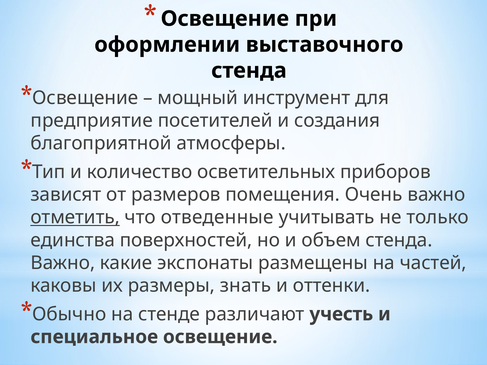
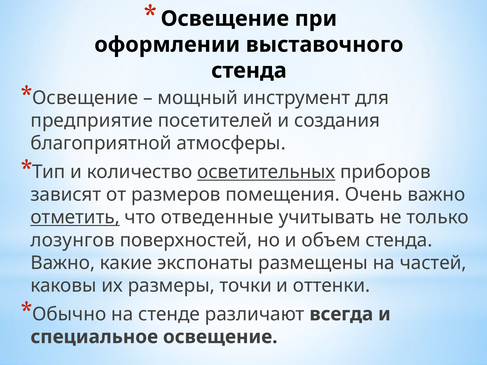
осветительных underline: none -> present (266, 172)
единства: единства -> лозунгов (73, 240)
знать: знать -> точки (246, 286)
учесть: учесть -> всегда (341, 314)
